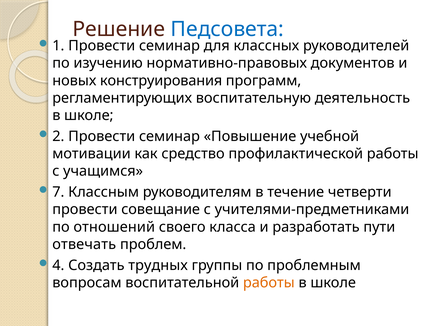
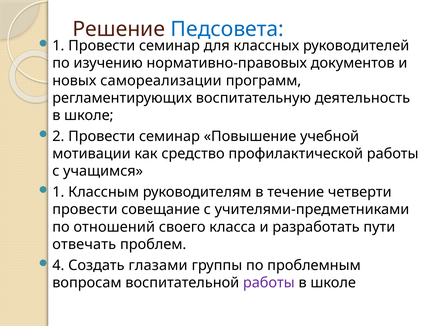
конструирования: конструирования -> самореализации (161, 81)
7: 7 -> 1 (58, 192)
трудных: трудных -> глазами (158, 266)
работы colour: orange -> purple (269, 283)
